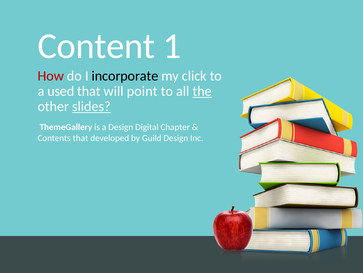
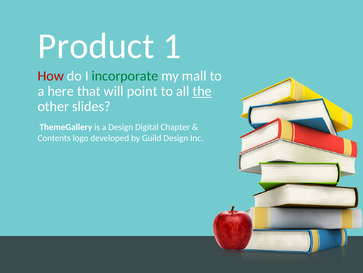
Content: Content -> Product (96, 46)
incorporate colour: black -> green (125, 76)
click: click -> mall (194, 76)
used: used -> here (61, 91)
slides underline: present -> none (91, 106)
Contents that: that -> logo (81, 138)
